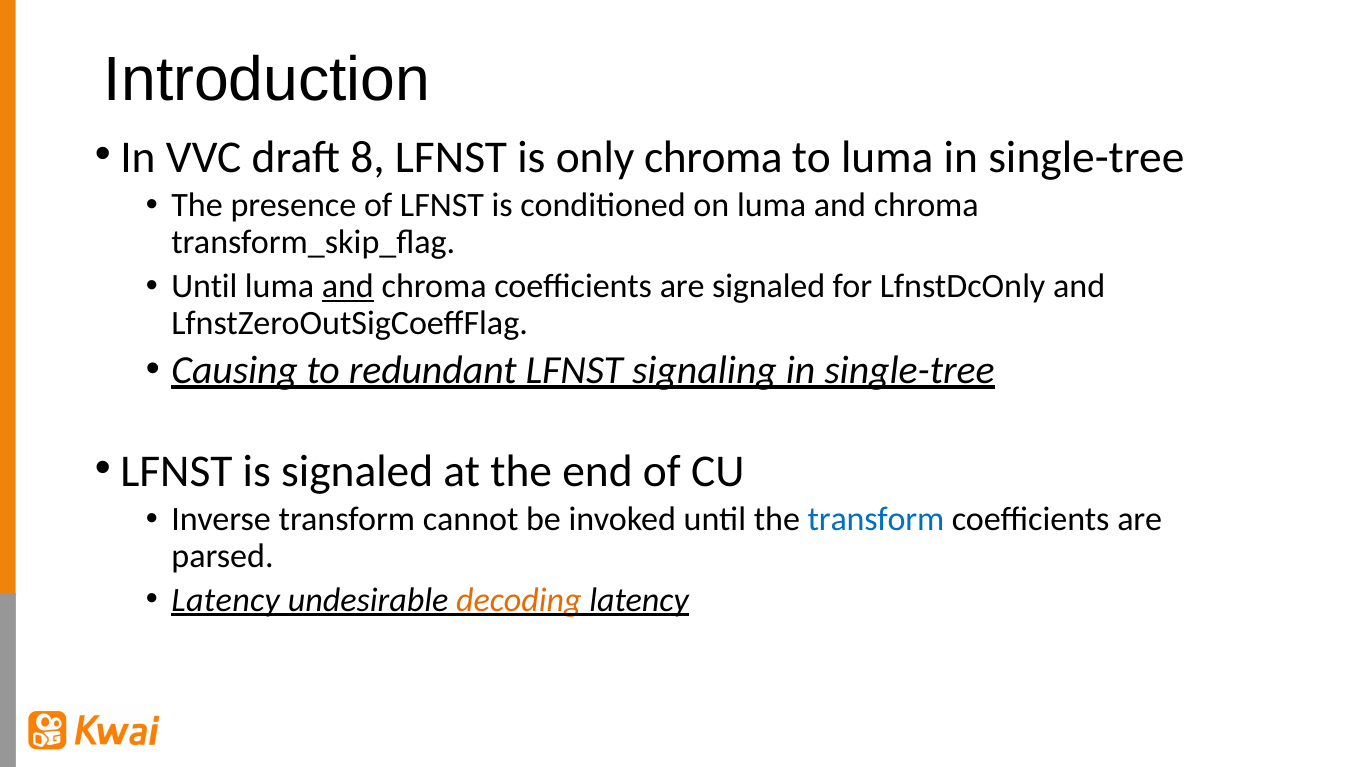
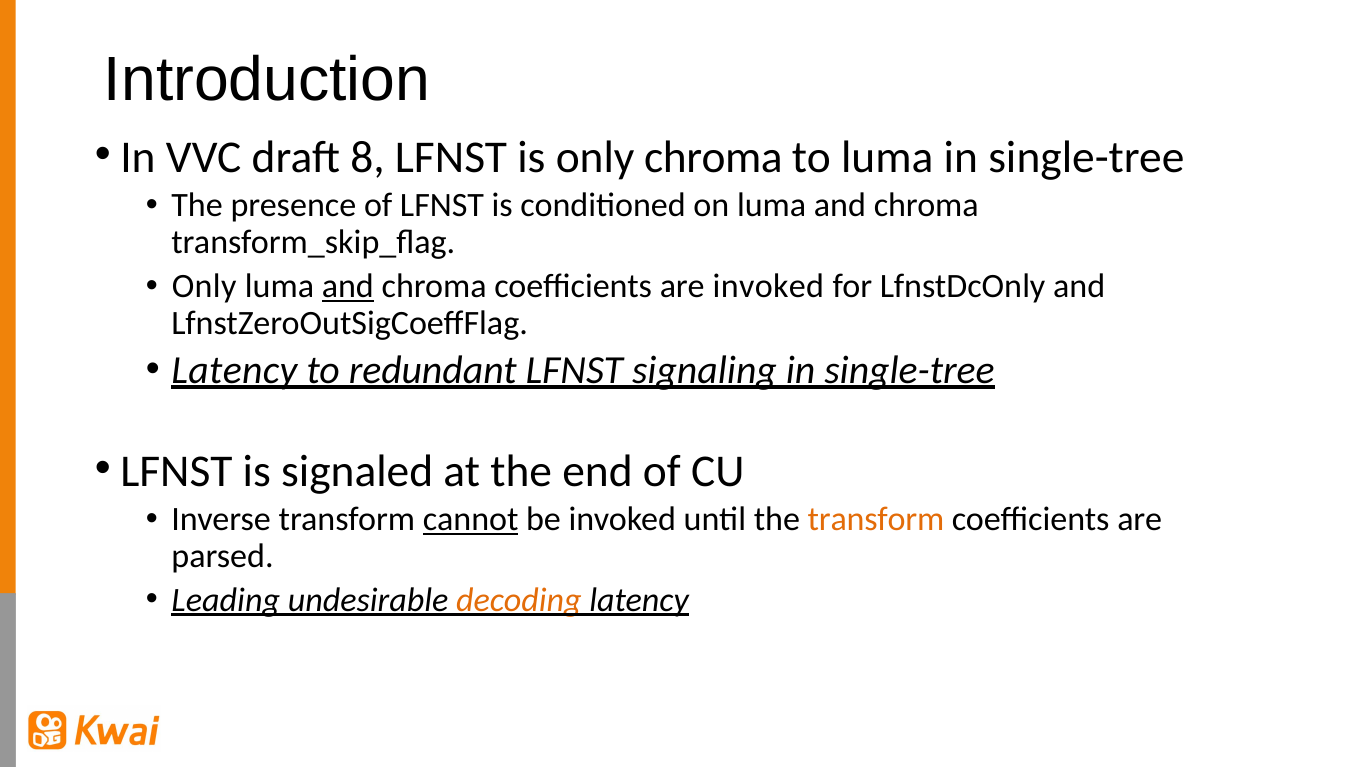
Until: Until -> Only (204, 286)
are signaled: signaled -> invoked (768, 286)
Causing: Causing -> Latency (234, 370)
cannot underline: none -> present (471, 519)
transform colour: blue -> orange (876, 519)
Latency: Latency -> Leading (226, 600)
